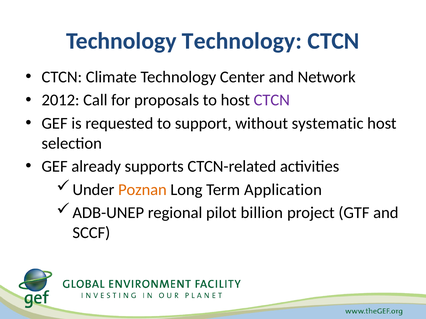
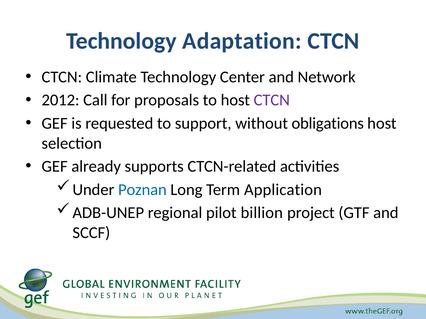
Technology Technology: Technology -> Adaptation (242, 41)
systematic: systematic -> obligations (328, 124)
Poznan colour: orange -> blue (142, 190)
